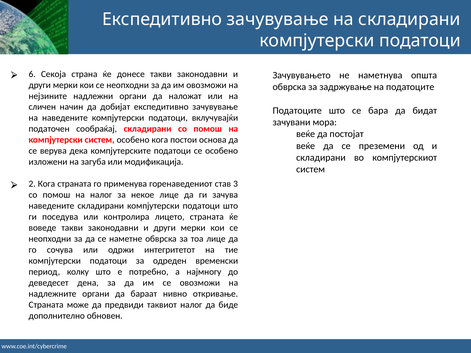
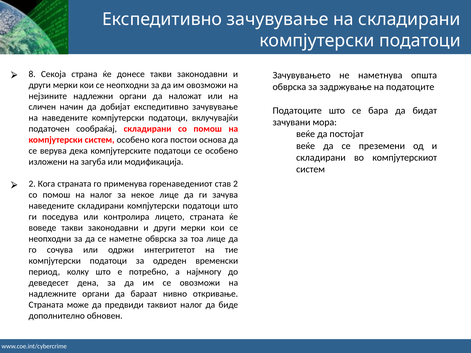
6: 6 -> 8 (32, 74)
став 3: 3 -> 2 (236, 184)
